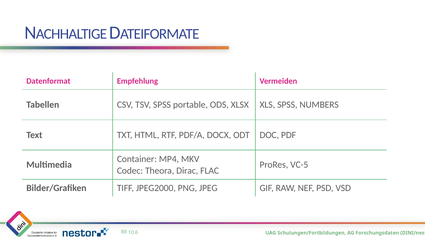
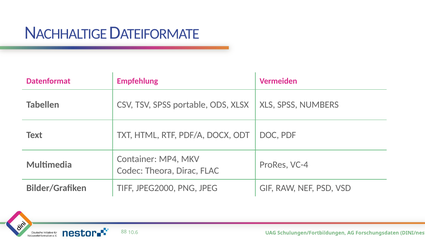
VC-5: VC-5 -> VC-4 (299, 165)
